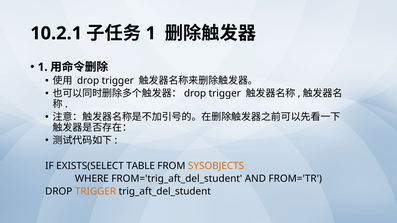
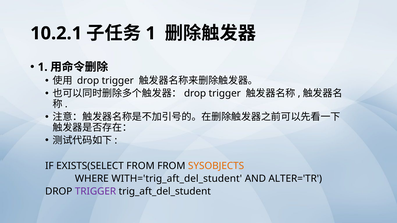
EXISTS(SELECT TABLE: TABLE -> FROM (141, 166)
FROM='trig_aft_del_student: FROM='trig_aft_del_student -> WITH='trig_aft_del_student (177, 179)
FROM='TR: FROM='TR -> ALTER='TR (295, 179)
TRIGGER colour: orange -> purple (95, 192)
